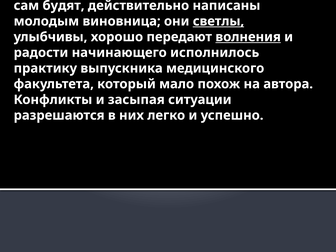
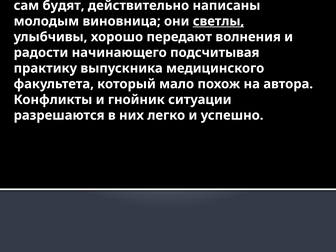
волнения underline: present -> none (248, 37)
исполнилось: исполнилось -> подсчитывая (215, 53)
засыпая: засыпая -> гнойник (136, 100)
